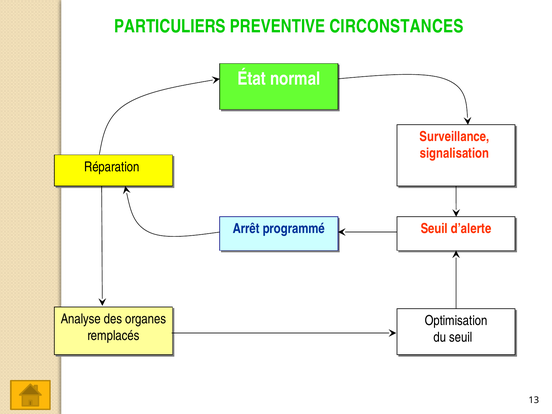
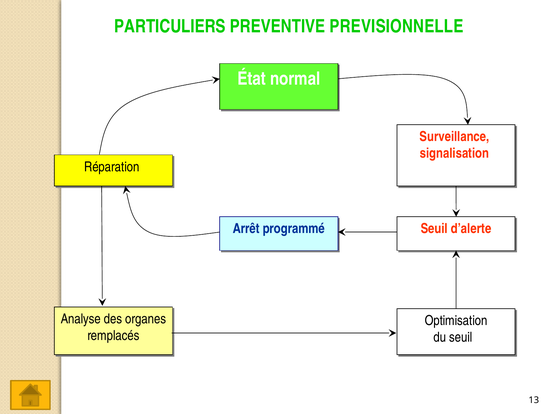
CIRCONSTANCES: CIRCONSTANCES -> PREVISIONNELLE (396, 26)
